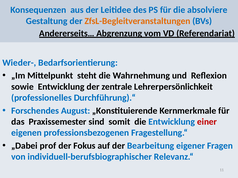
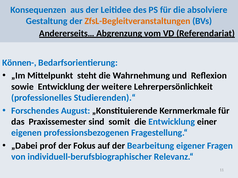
Wieder-: Wieder- -> Können- (19, 63)
zentrale: zentrale -> weitere (117, 87)
Durchführung).“: Durchführung).“ -> Studierenden).“ (105, 98)
einer colour: red -> black (207, 122)
